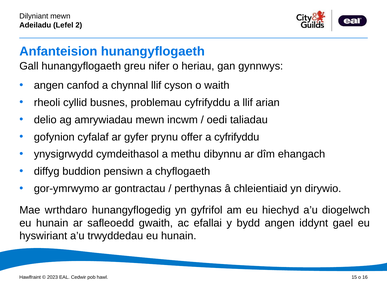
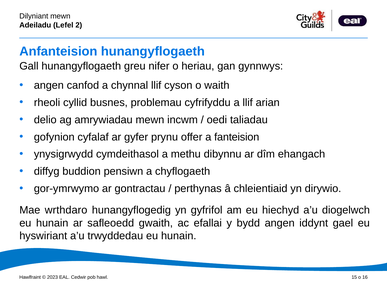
a cyfrifyddu: cyfrifyddu -> fanteision (237, 137)
